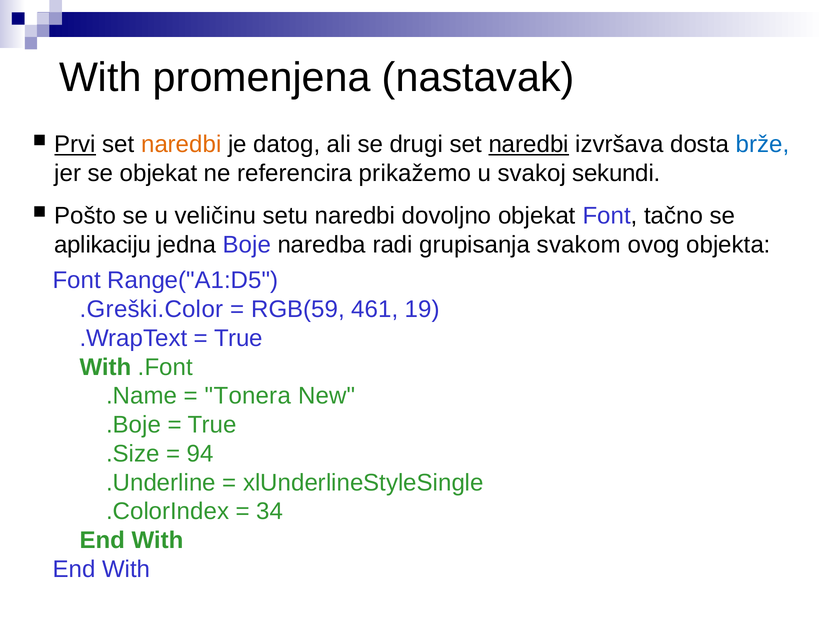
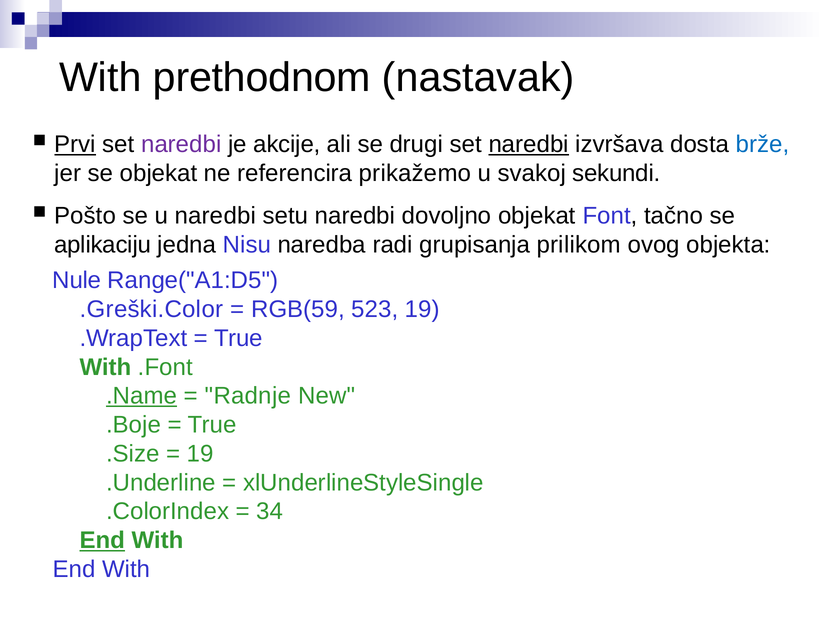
promenjena: promenjena -> prethodnom (262, 77)
naredbi colour: orange -> purple (181, 144)
datog: datog -> akcije (287, 144)
u veličinu: veličinu -> naredbi (215, 216)
Boje: Boje -> Nisu (247, 245)
svakom: svakom -> prilikom (579, 245)
Font: Font -> Nule (77, 280)
461: 461 -> 523 (375, 309)
.Name underline: none -> present (142, 396)
Tonera: Tonera -> Radnje (248, 396)
94: 94 -> 19 (200, 454)
End underline: none -> present (102, 540)
